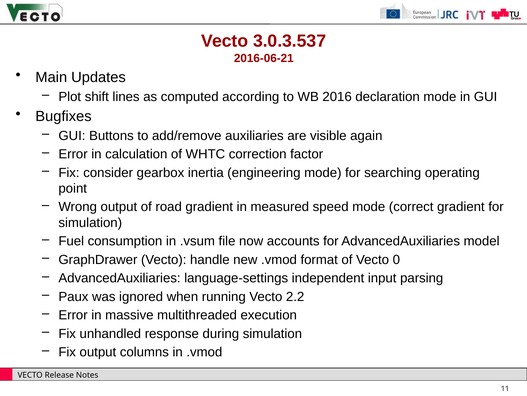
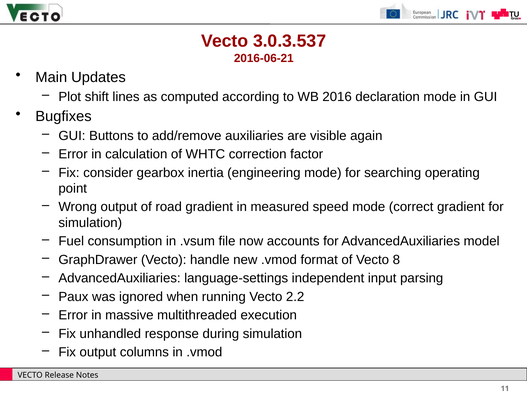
0: 0 -> 8 (396, 259)
